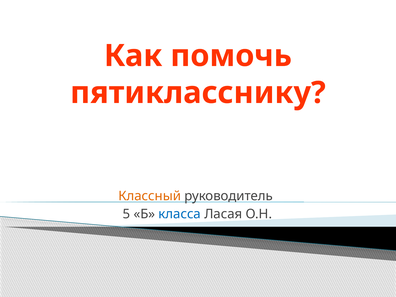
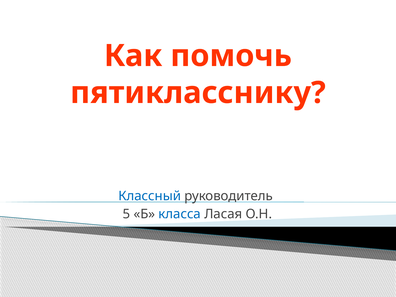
Классный colour: orange -> blue (150, 196)
